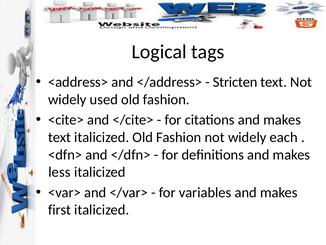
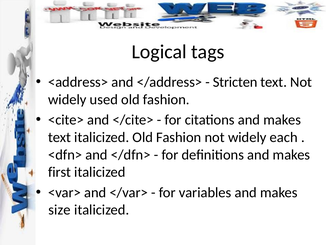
less: less -> first (60, 172)
first: first -> size (59, 210)
